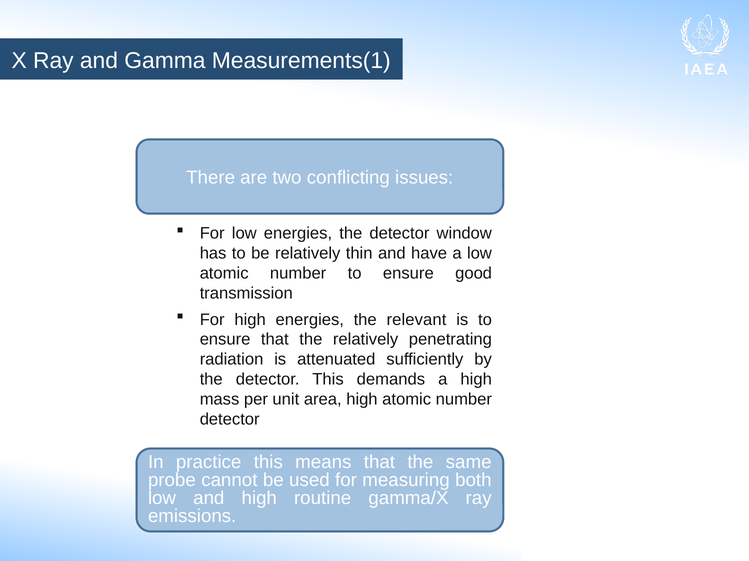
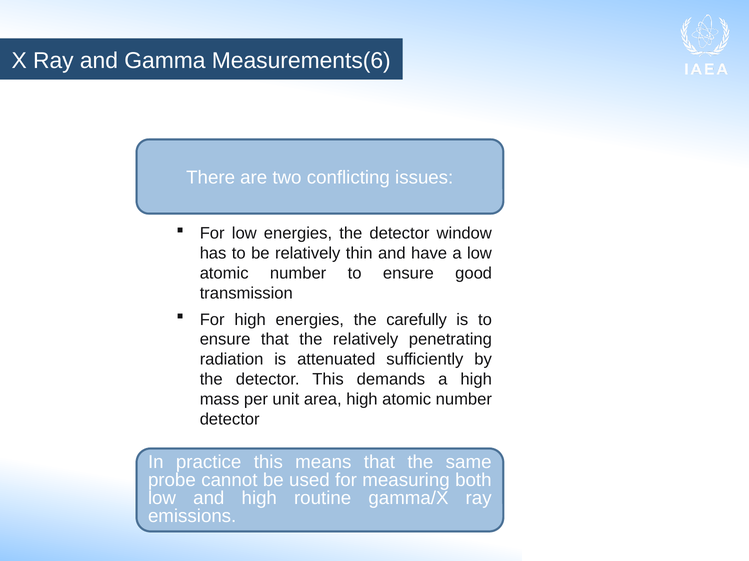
Measurements(1: Measurements(1 -> Measurements(6 (301, 61)
relevant: relevant -> carefully (417, 320)
